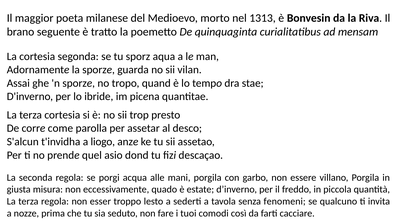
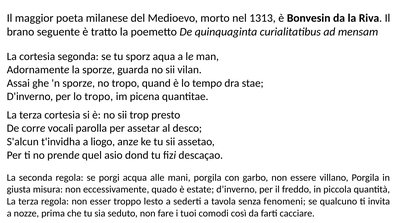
lo ibride: ibride -> tropo (99, 97)
come: come -> vocali (61, 128)
